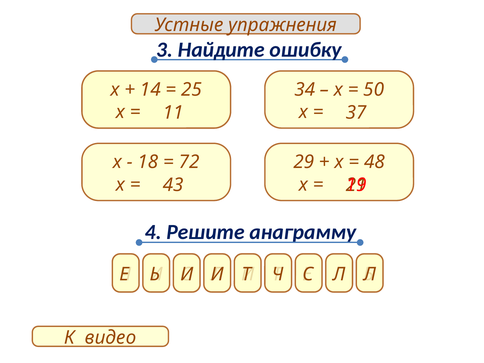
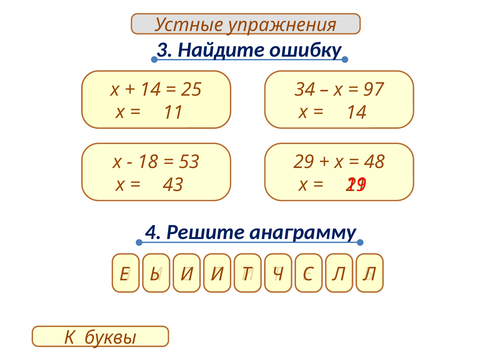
50: 50 -> 97 (374, 90)
37: 37 -> 14 (356, 113)
72: 72 -> 53 (189, 162)
видео: видео -> буквы (111, 338)
